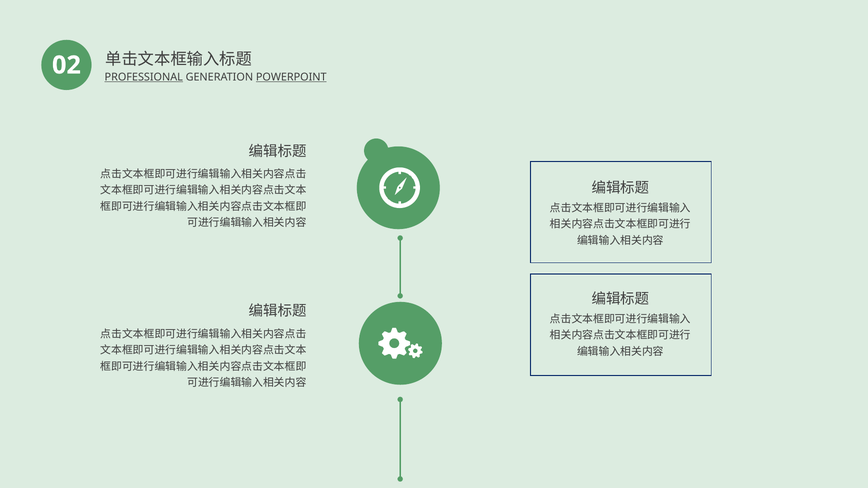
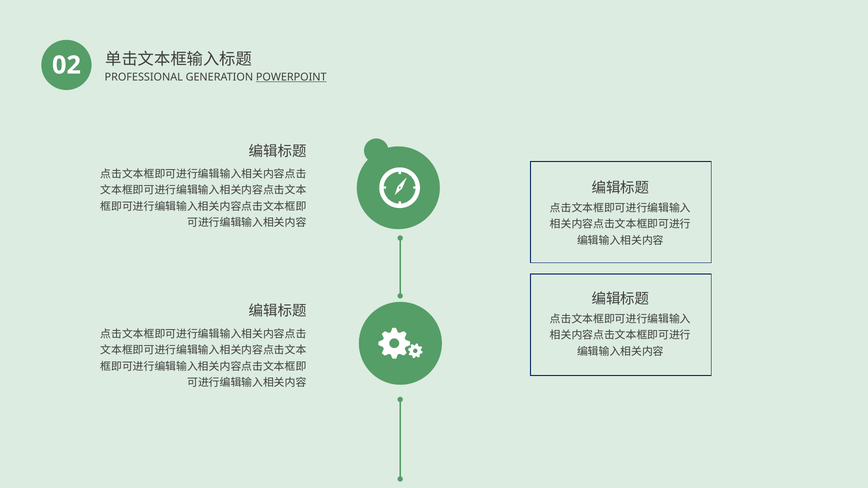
PROFESSIONAL underline: present -> none (144, 77)
